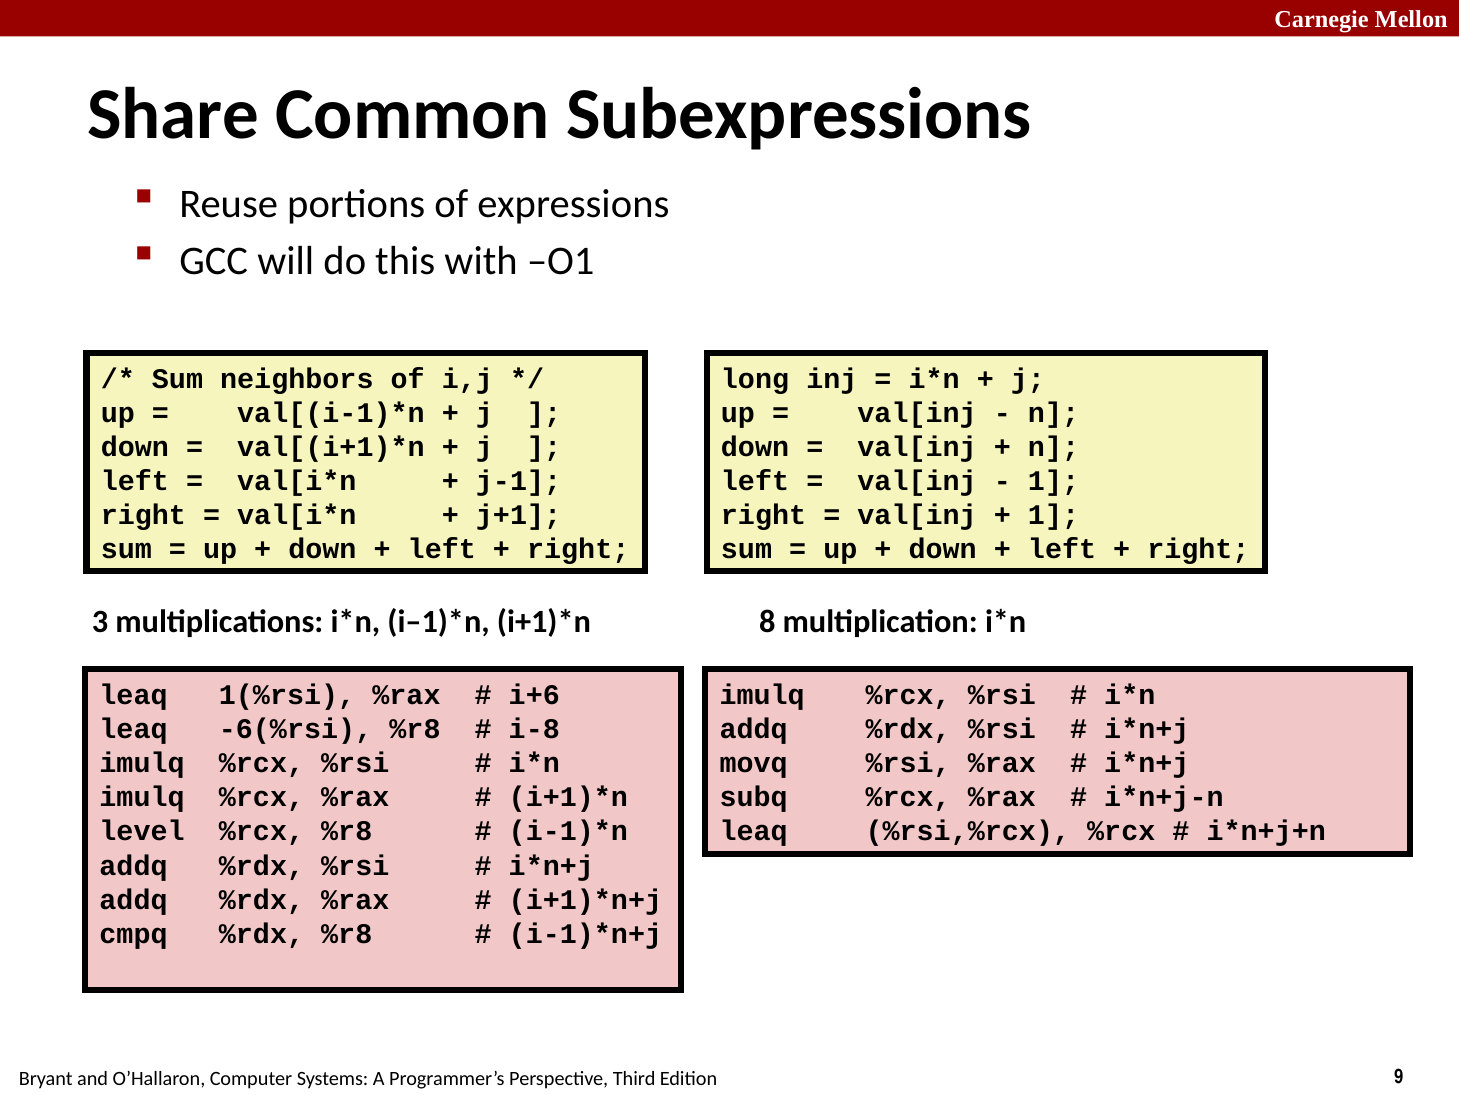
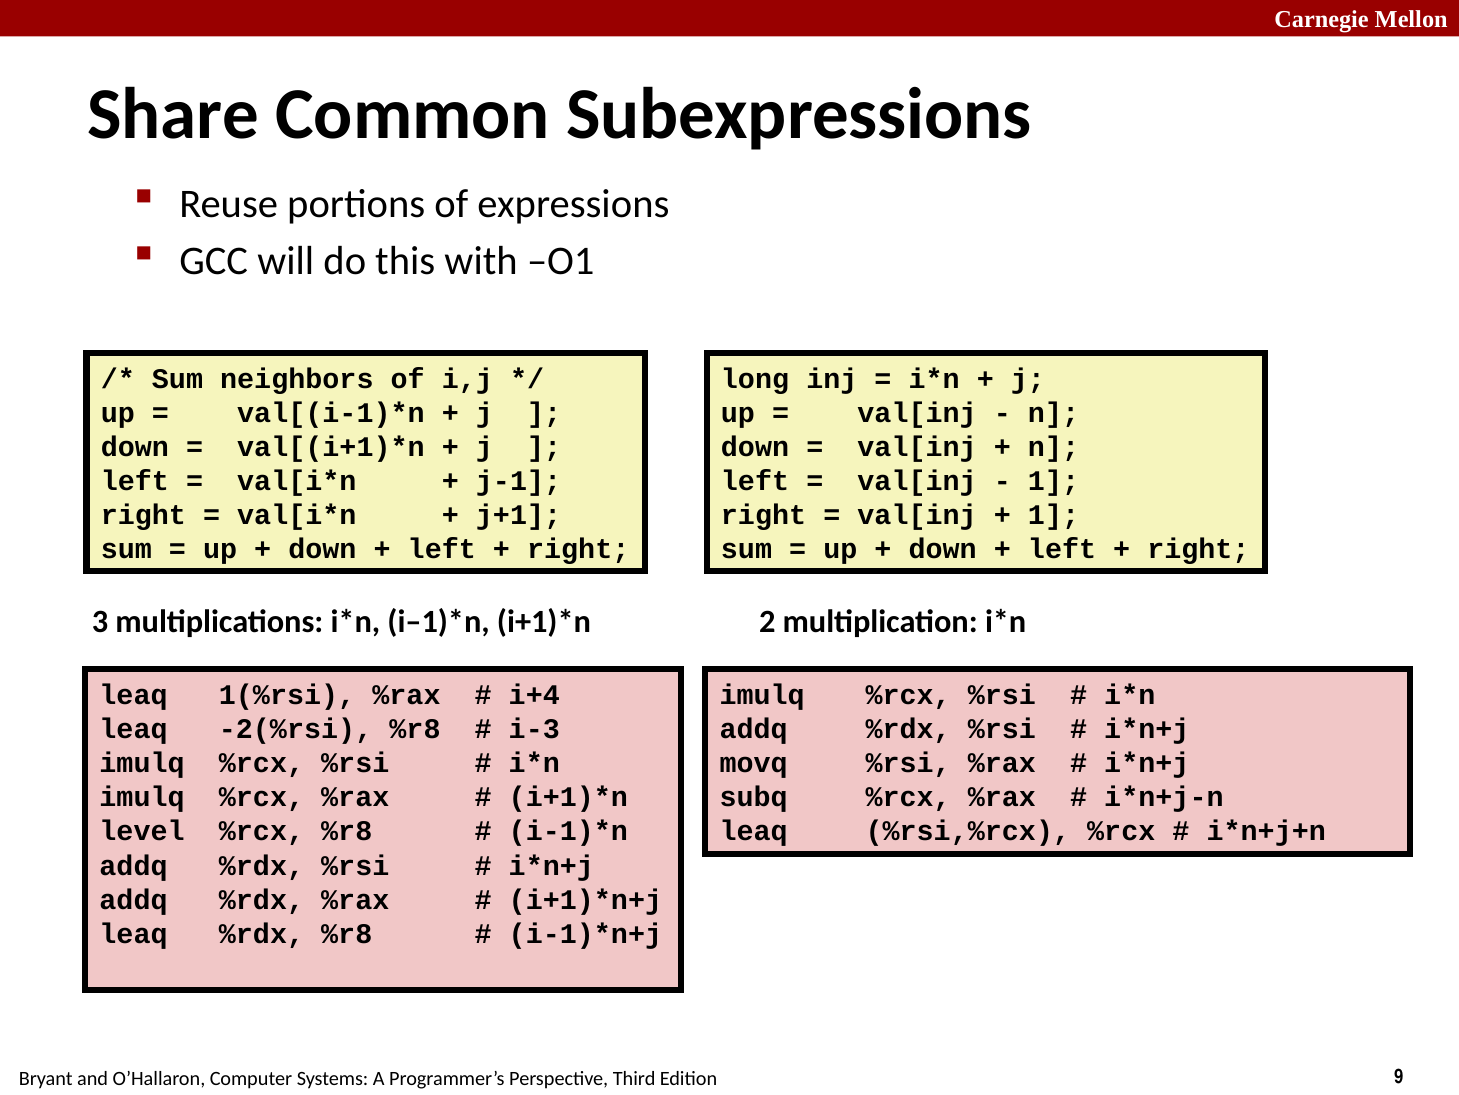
8: 8 -> 2 (767, 622)
i+6: i+6 -> i+4 (534, 695)
-6(%rsi: -6(%rsi -> -2(%rsi (296, 729)
i-8: i-8 -> i-3 (534, 729)
cmpq: cmpq -> leaq (134, 933)
